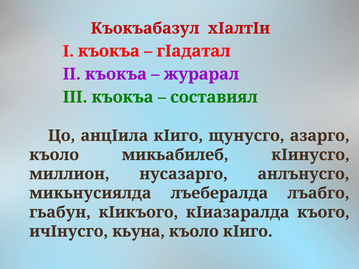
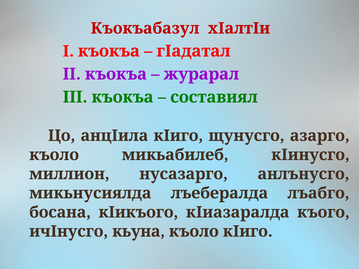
гьабун: гьабун -> босана (60, 212)
